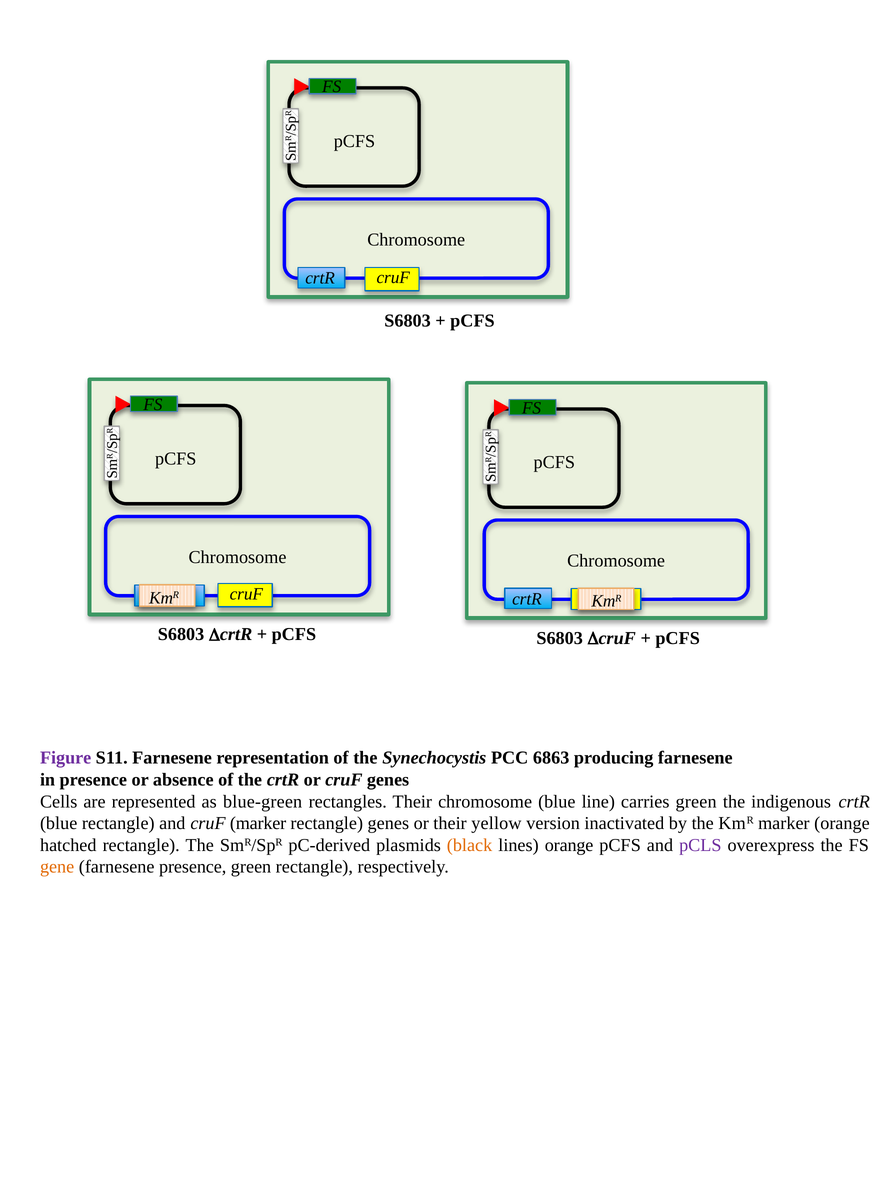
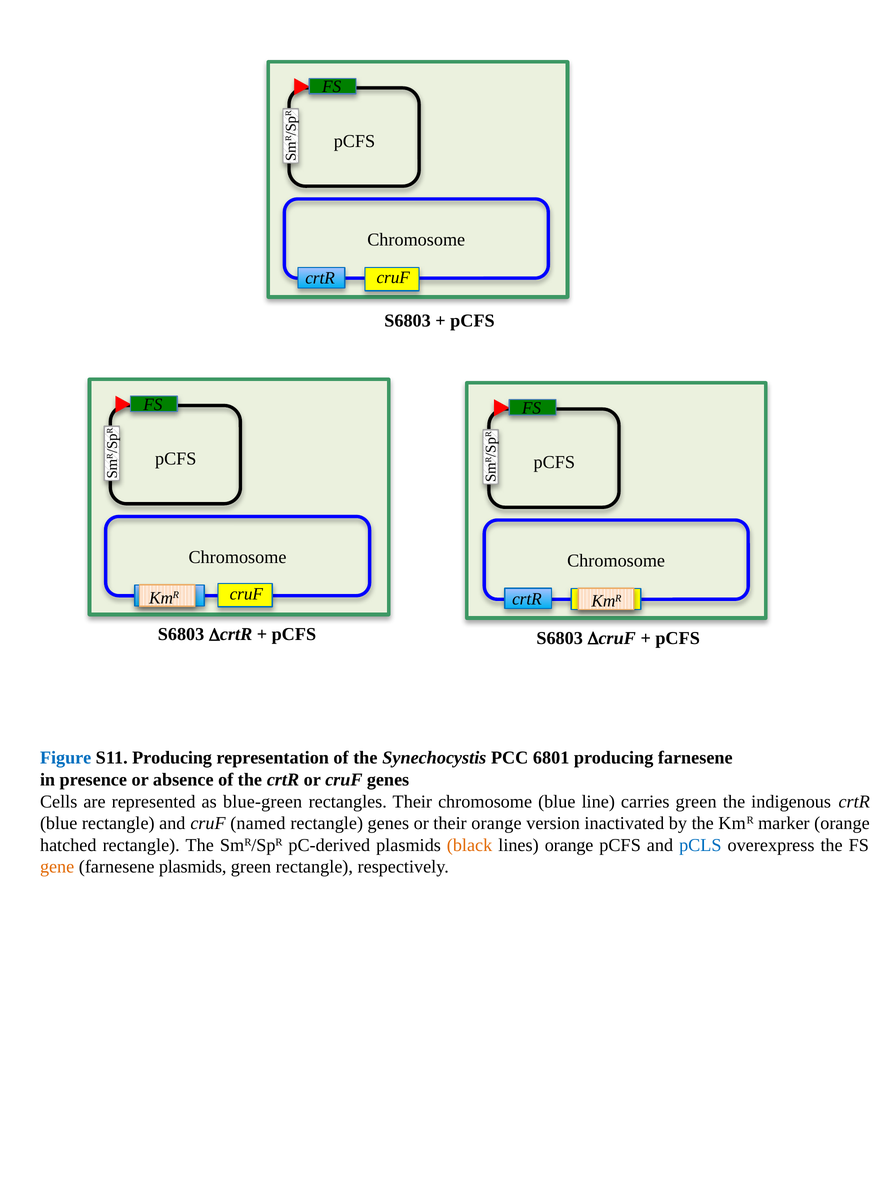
Figure colour: purple -> blue (66, 757)
S11 Farnesene: Farnesene -> Producing (172, 757)
6863: 6863 -> 6801 (551, 757)
cruF marker: marker -> named (258, 823)
their yellow: yellow -> orange (496, 823)
pCLS colour: purple -> blue (700, 844)
farnesene presence: presence -> plasmids (193, 866)
